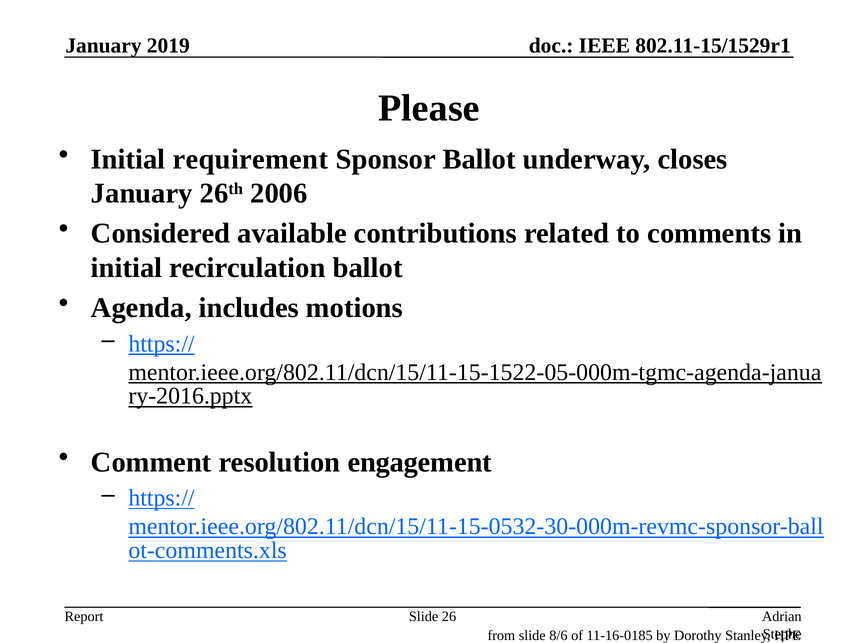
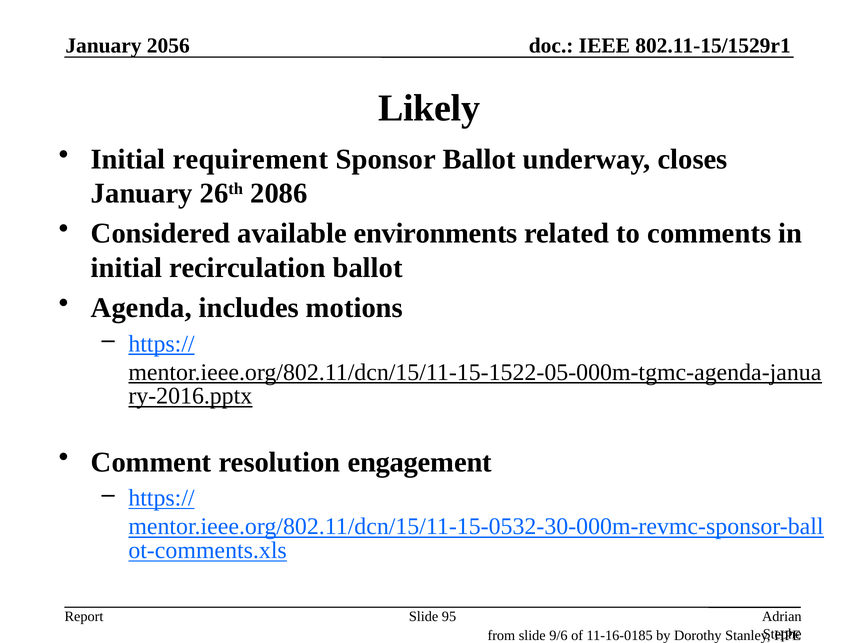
2019: 2019 -> 2056 (168, 46)
Please: Please -> Likely (429, 108)
2006: 2006 -> 2086 (279, 194)
contributions: contributions -> environments (436, 234)
26: 26 -> 95 (449, 617)
8/6: 8/6 -> 9/6 (558, 636)
